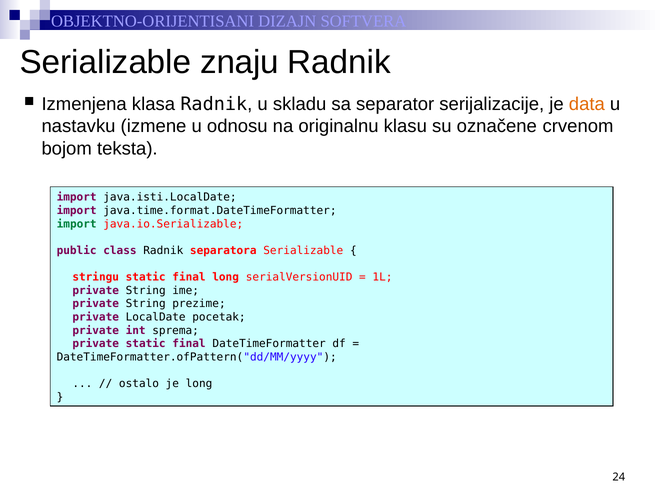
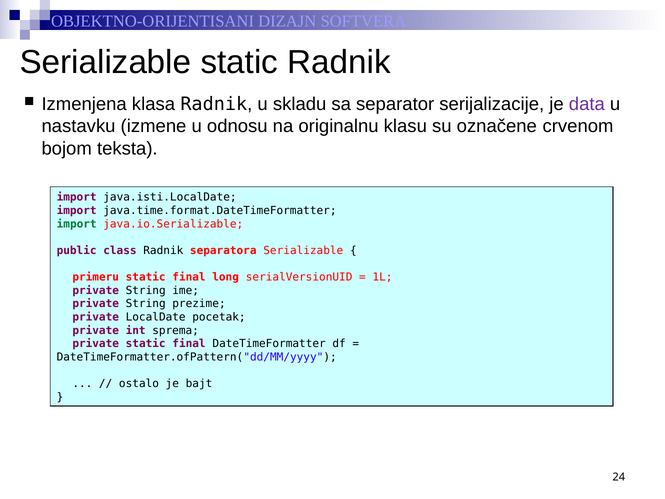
Serializable znaju: znaju -> static (239, 62)
data colour: orange -> purple (587, 104)
stringu: stringu -> primeru (96, 277)
je long: long -> bajt (199, 383)
